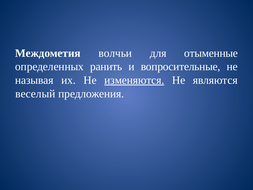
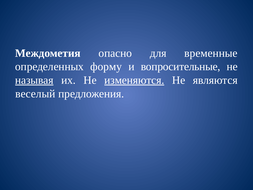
волчьи: волчьи -> опасно (115, 53)
отыменные: отыменные -> временные (211, 53)
ранить: ранить -> форму (106, 67)
называя underline: none -> present (34, 80)
